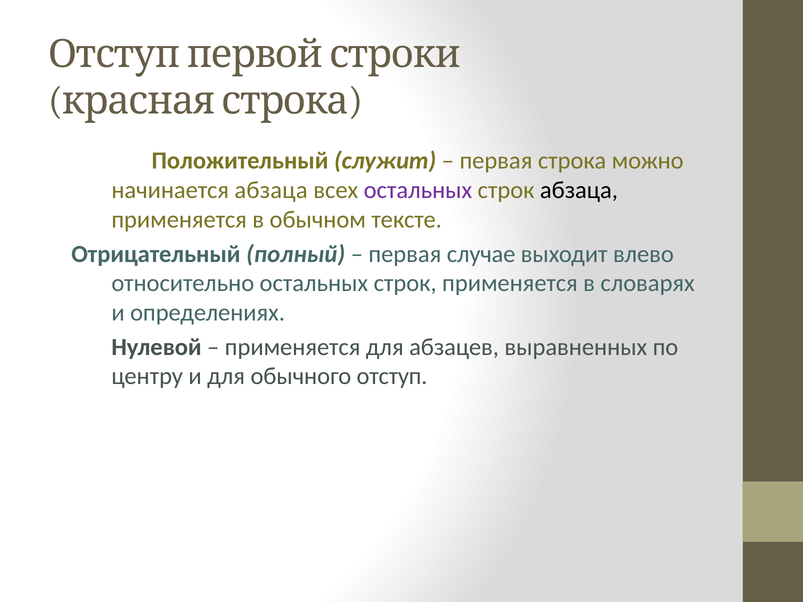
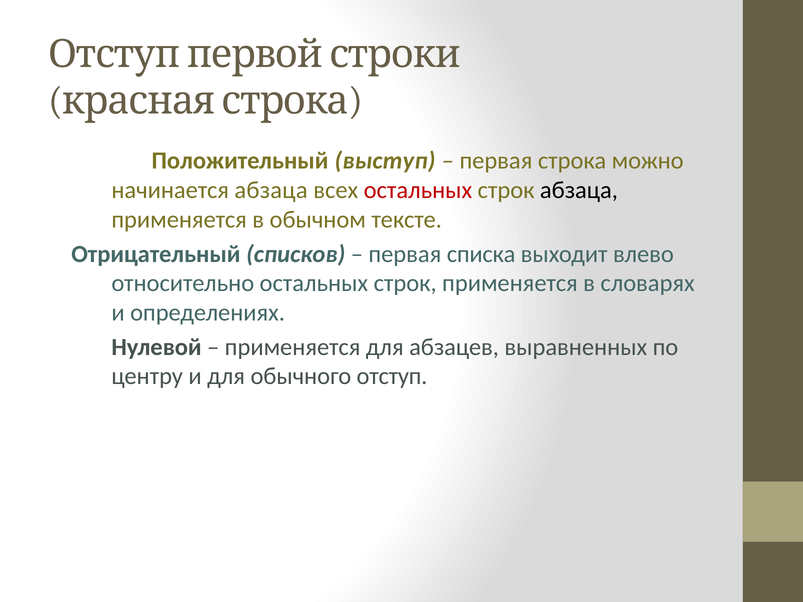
служит: служит -> выступ (385, 161)
остальных colour: purple -> red (418, 190)
полный: полный -> списков (296, 254)
случае: случае -> списка (481, 254)
